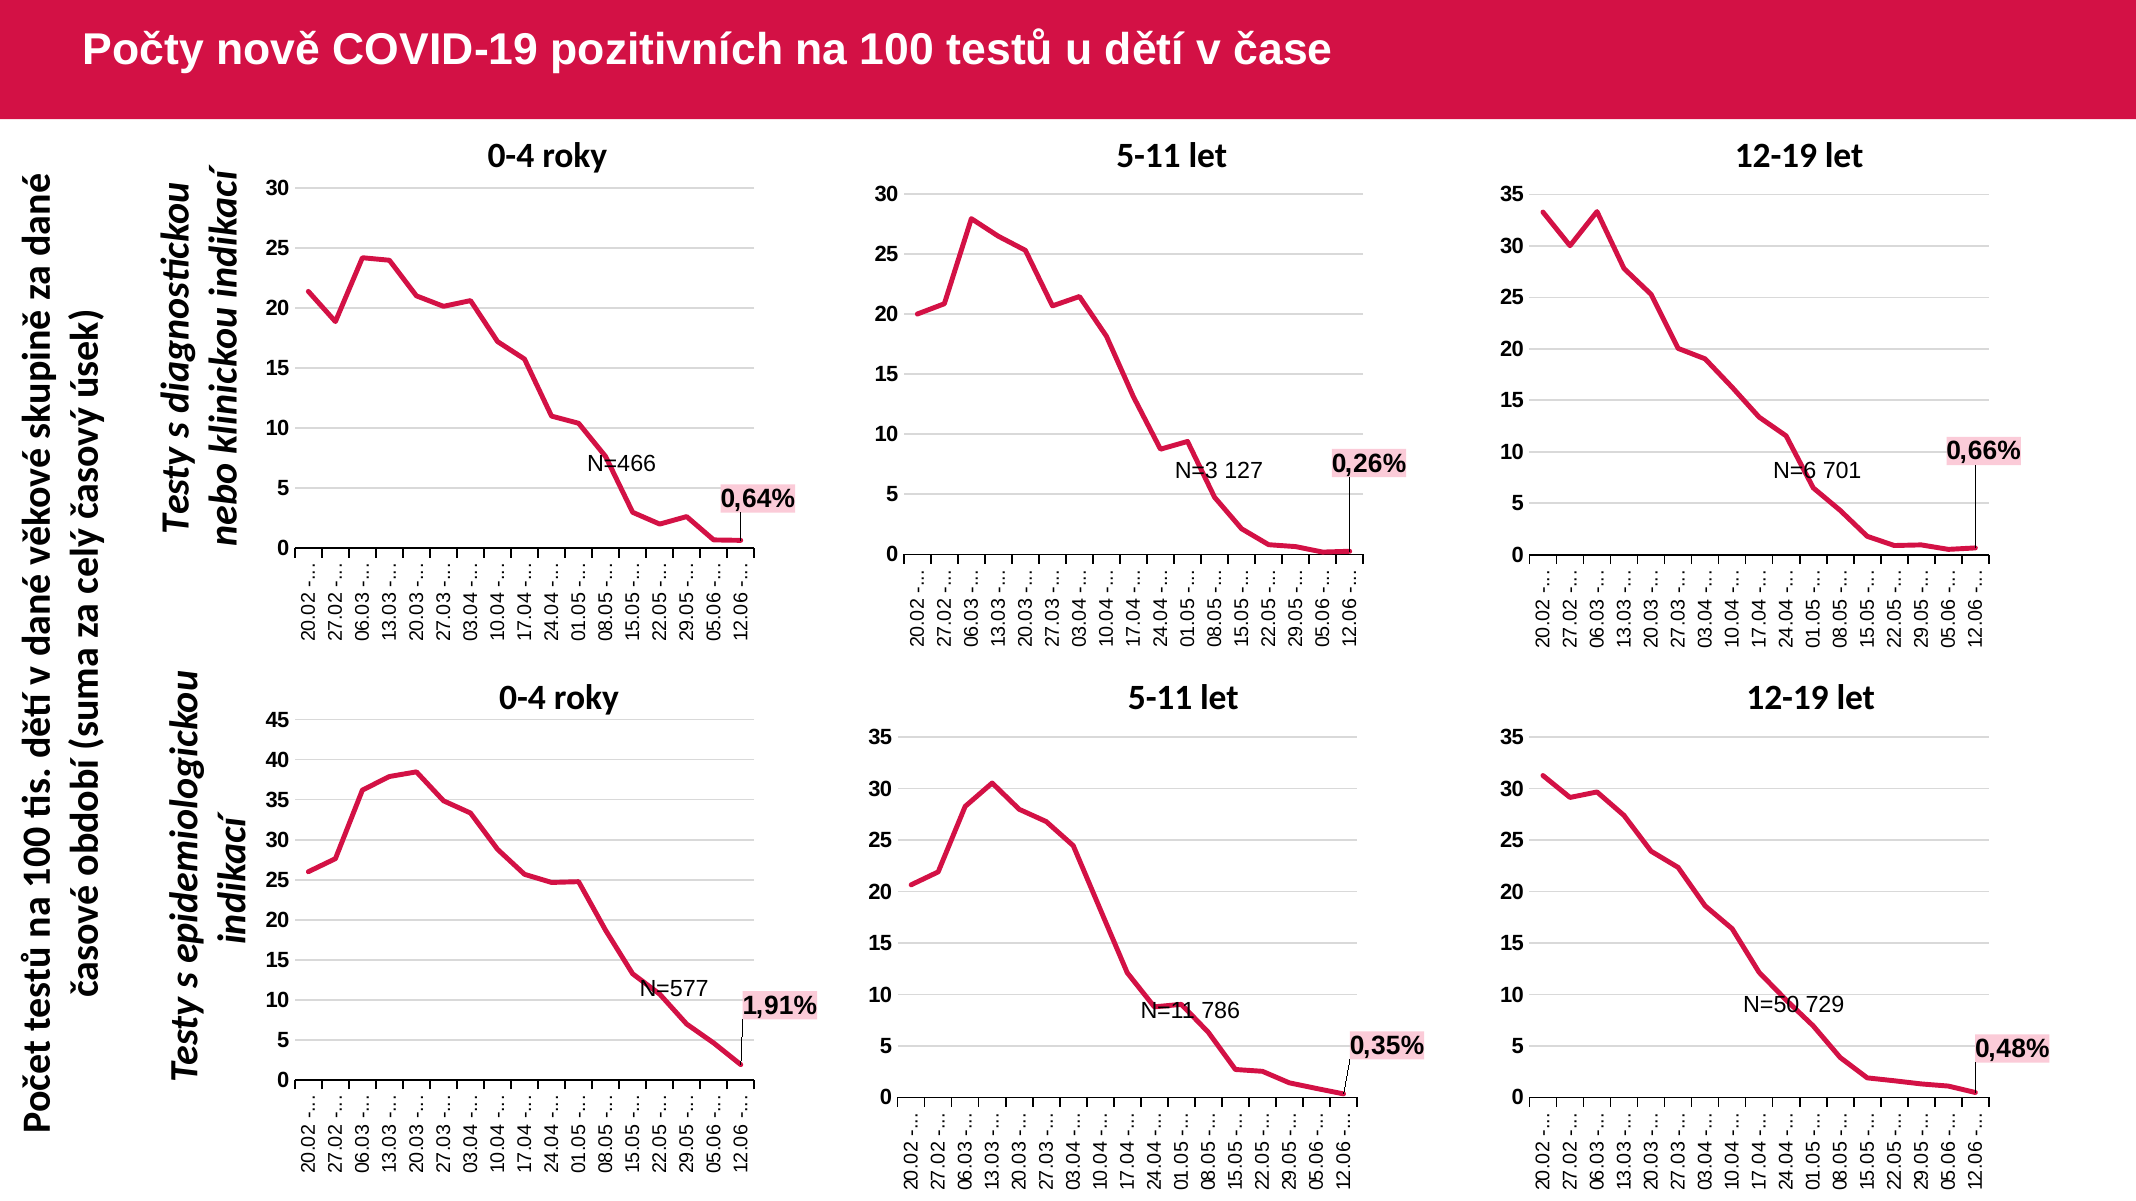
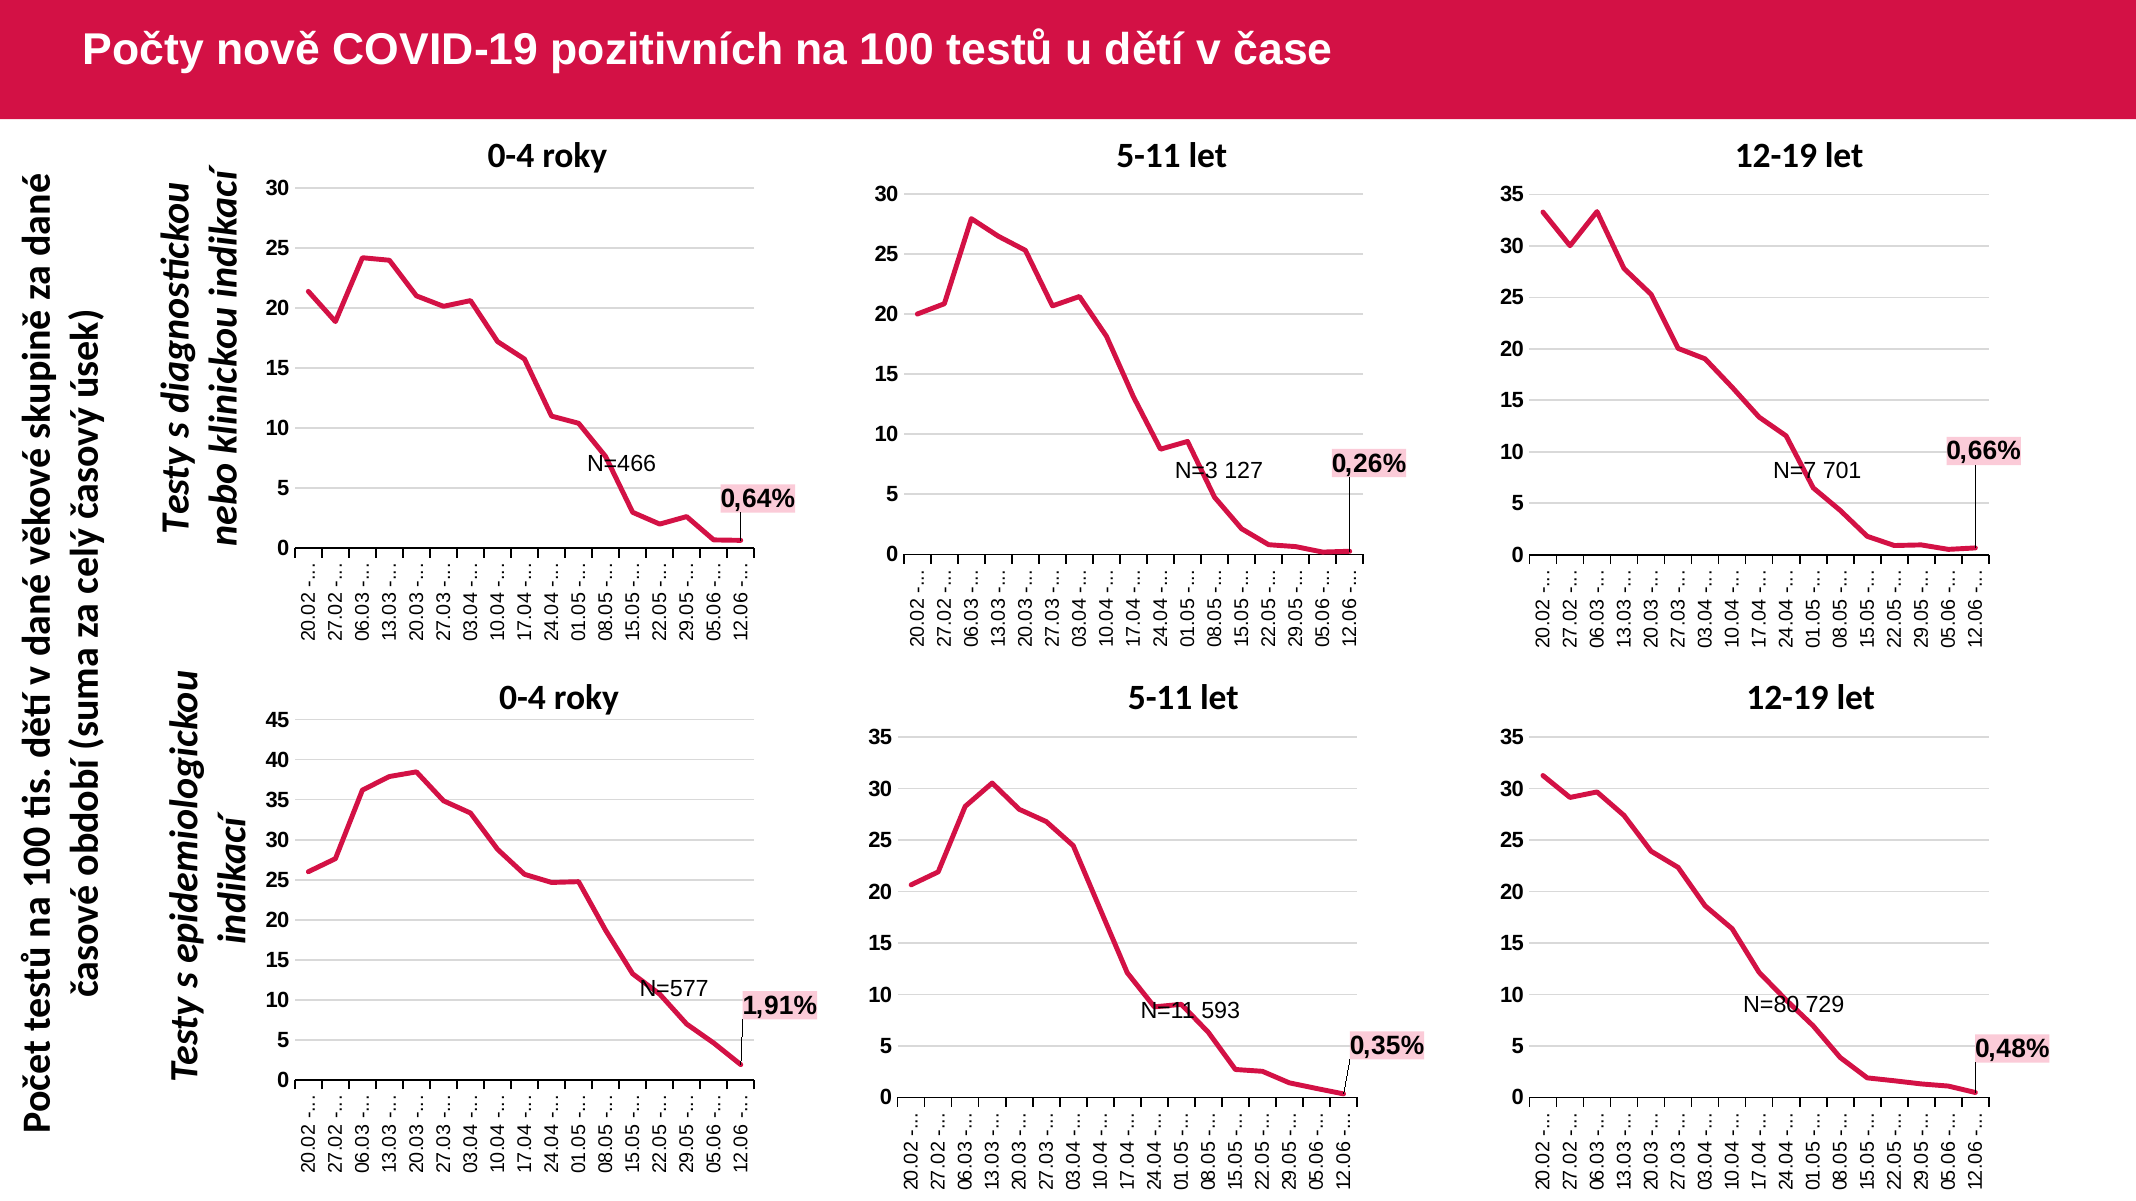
N=6: N=6 -> N=7 (1795, 471)
N=50: N=50 -> N=80 (1771, 1006)
786: 786 -> 593 (1221, 1011)
